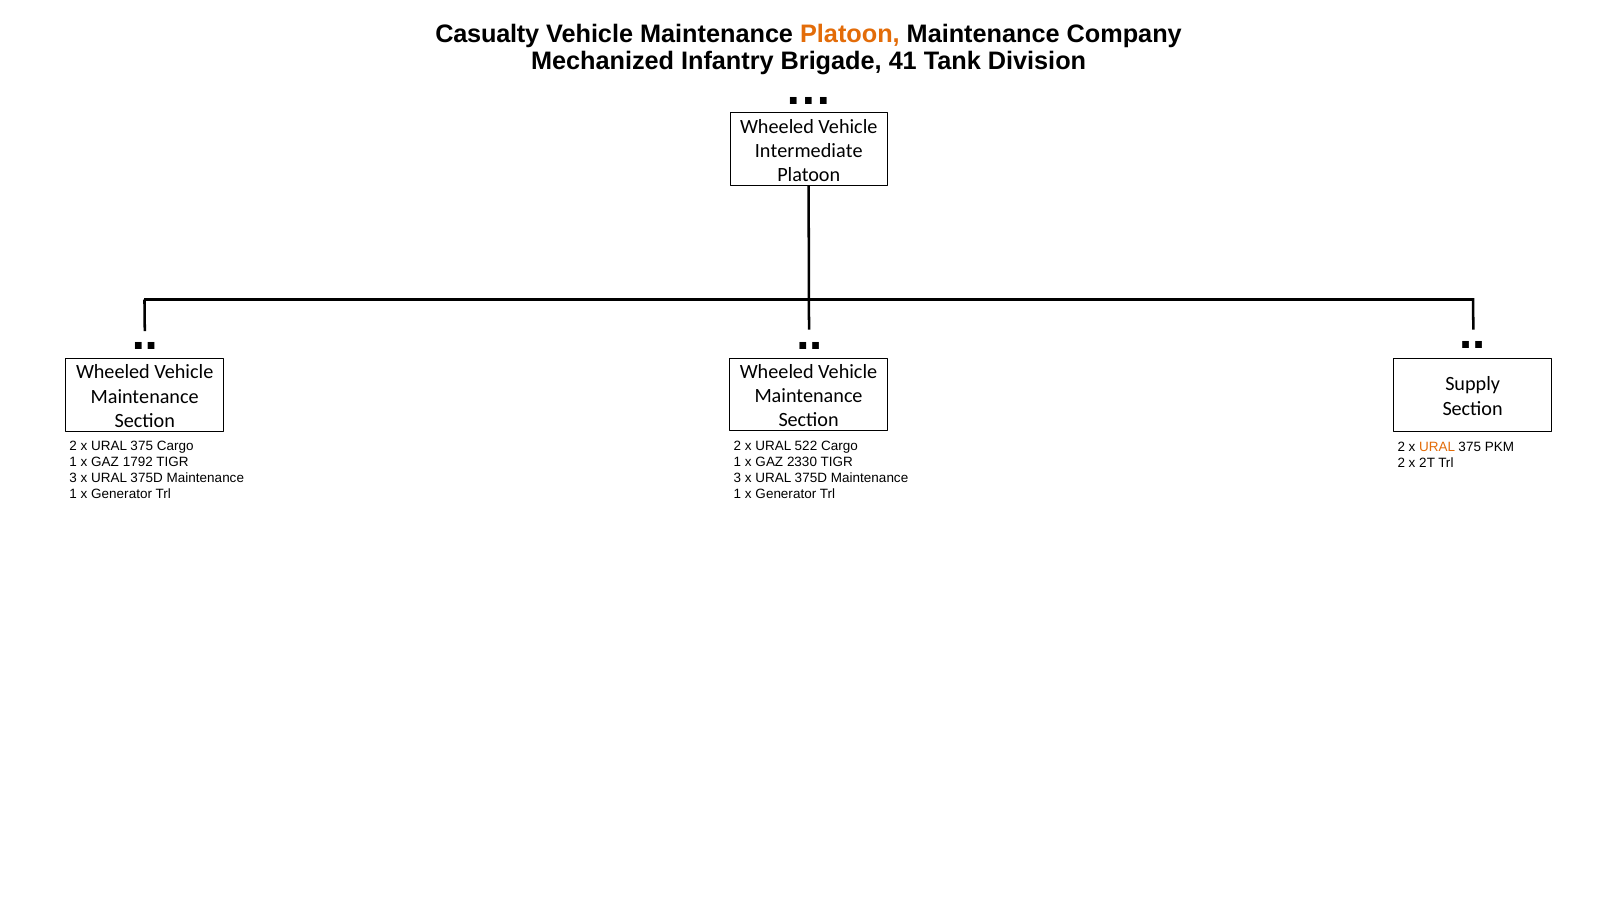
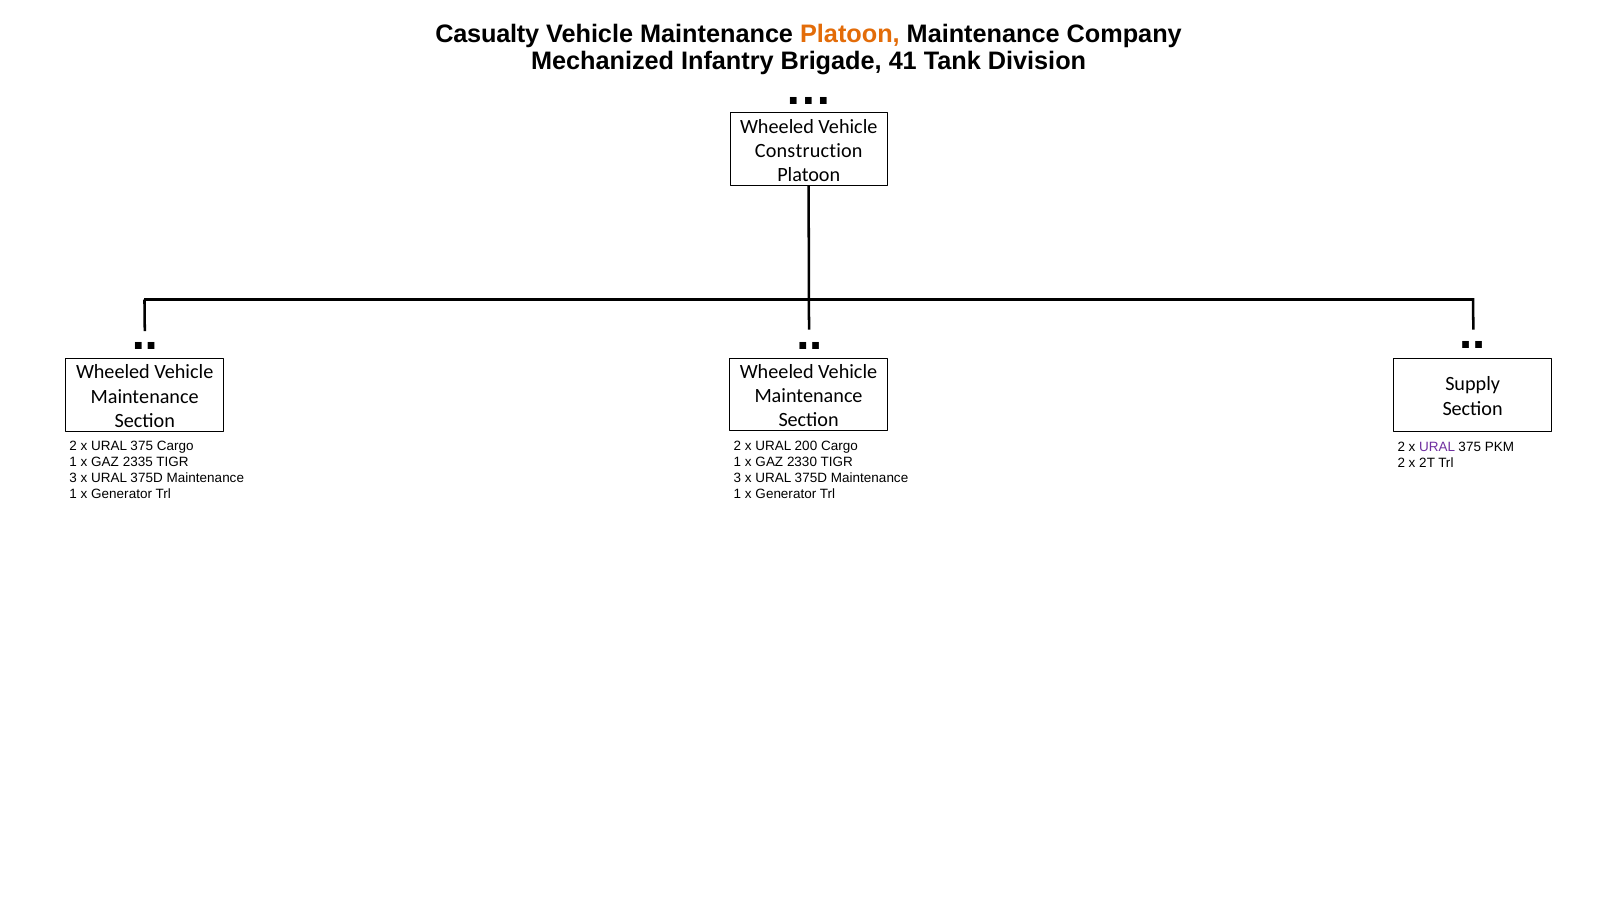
Intermediate: Intermediate -> Construction (809, 151)
522: 522 -> 200 (806, 446)
URAL colour: orange -> purple (1437, 447)
1792: 1792 -> 2335 (138, 462)
